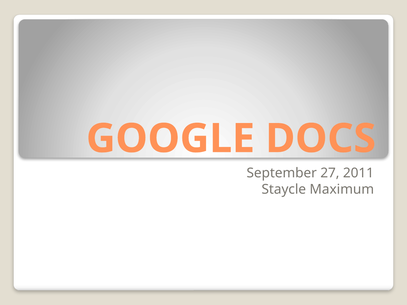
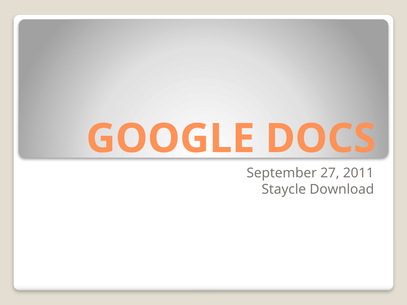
Maximum: Maximum -> Download (342, 189)
